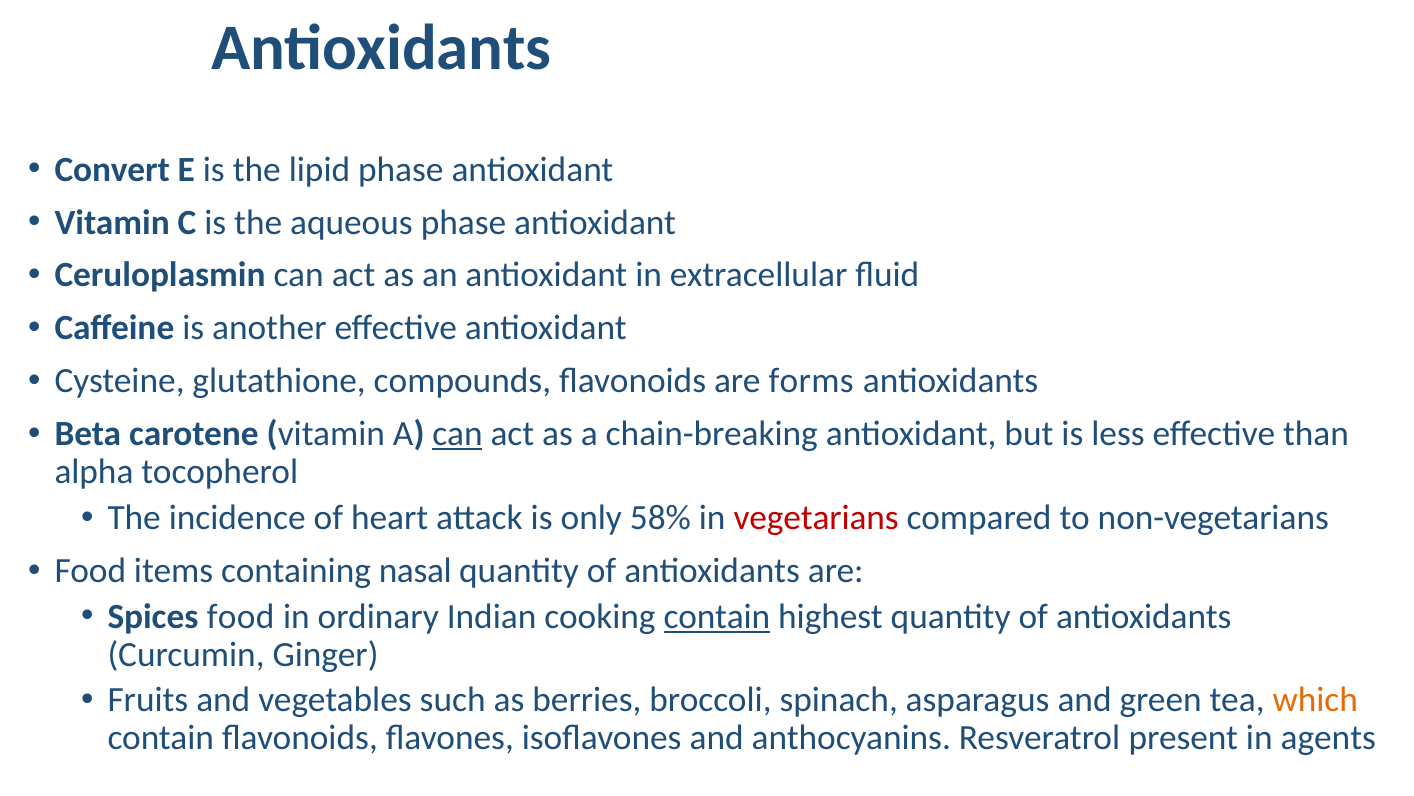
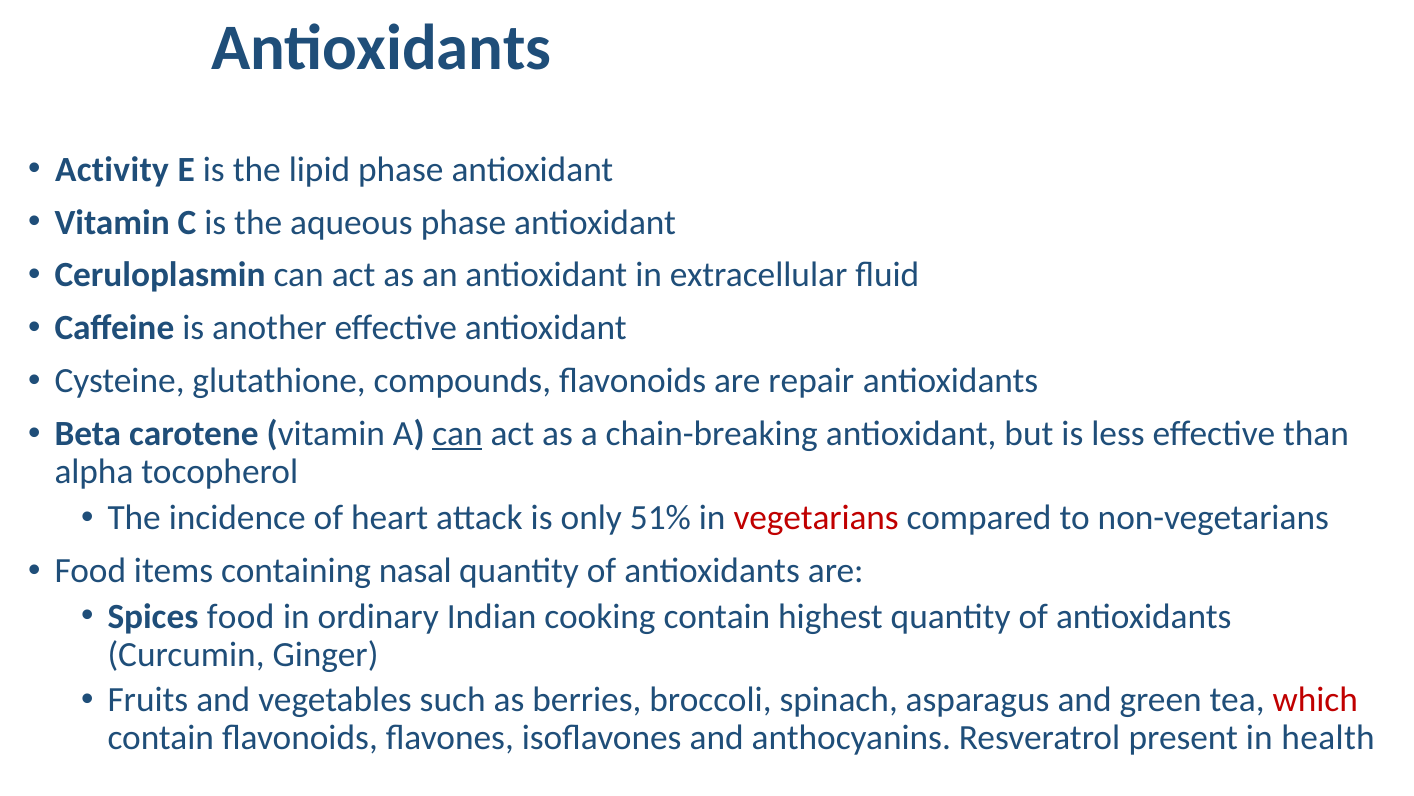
Convert: Convert -> Activity (112, 169)
forms: forms -> repair (811, 381)
58%: 58% -> 51% (660, 517)
contain underline: present -> none (717, 616)
which colour: orange -> red (1315, 700)
agents: agents -> health (1328, 738)
